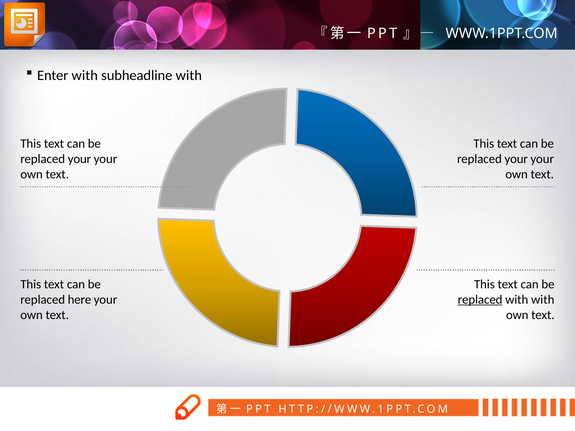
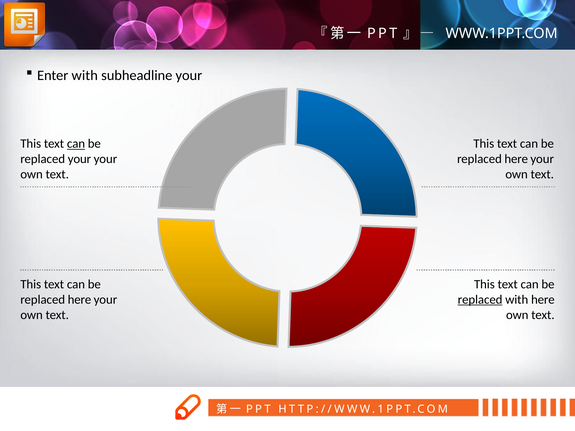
subheadline with: with -> your (189, 76)
can underline: none -> present (76, 144)
your: your -> here (516, 159)
with with: with -> here (543, 300)
